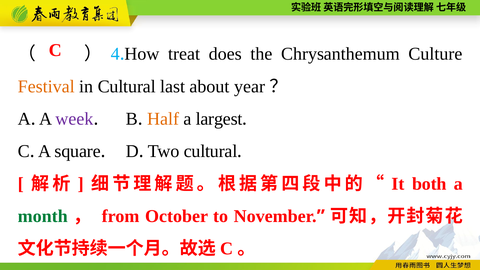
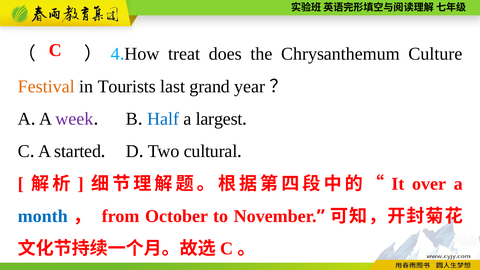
in Cultural: Cultural -> Tourists (127, 86)
about: about -> grand (210, 86)
Half colour: orange -> blue (163, 119)
square: square -> started (78, 151)
both: both -> over (429, 184)
month colour: green -> blue (43, 216)
